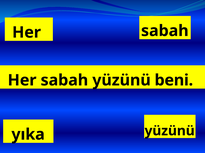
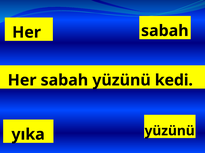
beni: beni -> kedi (174, 81)
